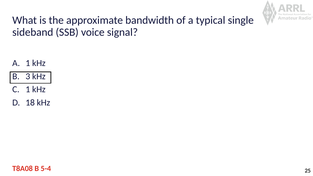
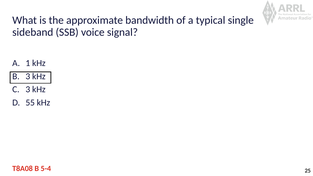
1: 1 -> 3 (28, 89)
18: 18 -> 55 (30, 103)
